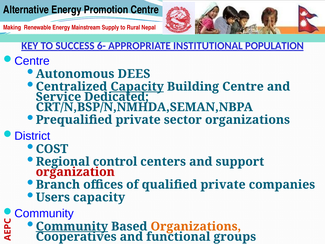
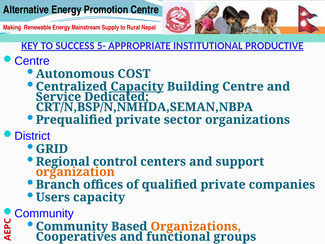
6-: 6- -> 5- (101, 46)
POPULATION: POPULATION -> PRODUCTIVE (274, 46)
DEES: DEES -> COST (134, 74)
COST: COST -> GRID (52, 149)
organization colour: red -> orange (75, 172)
Community underline: present -> none (72, 226)
